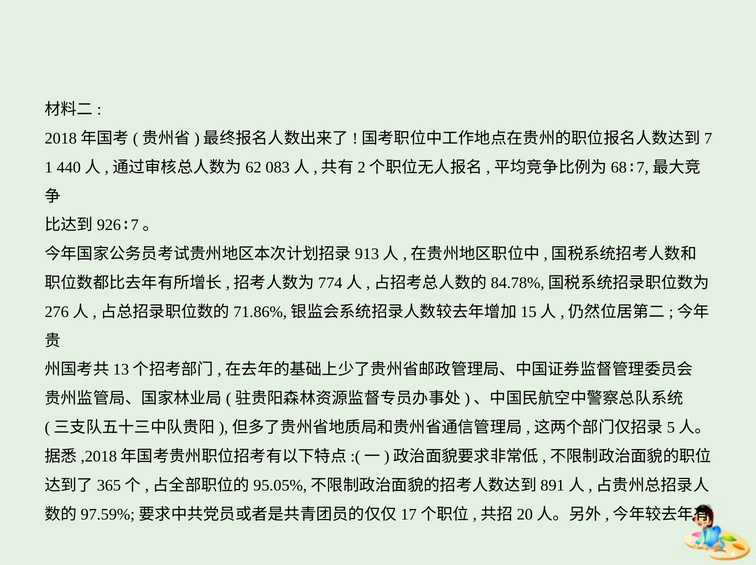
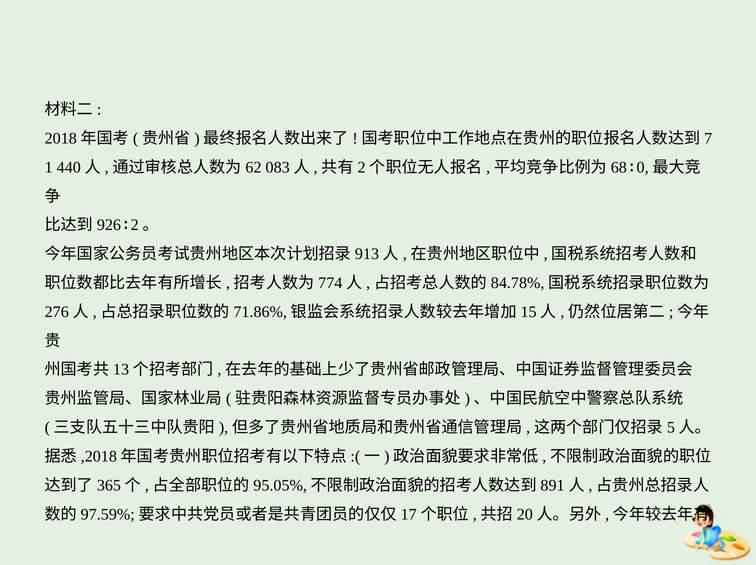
7: 7 -> 0 (643, 168)
7: 7 -> 2 (135, 225)
